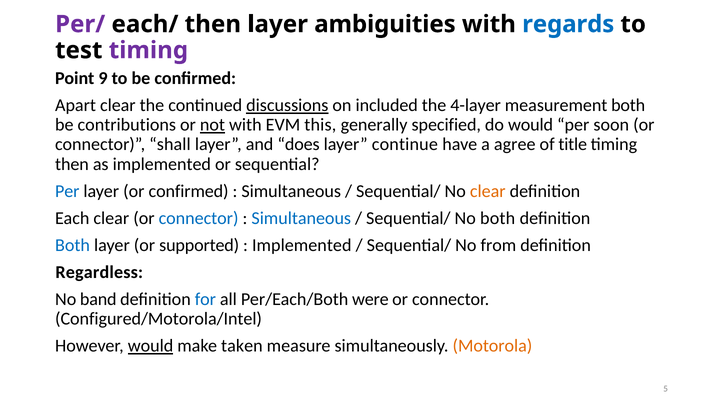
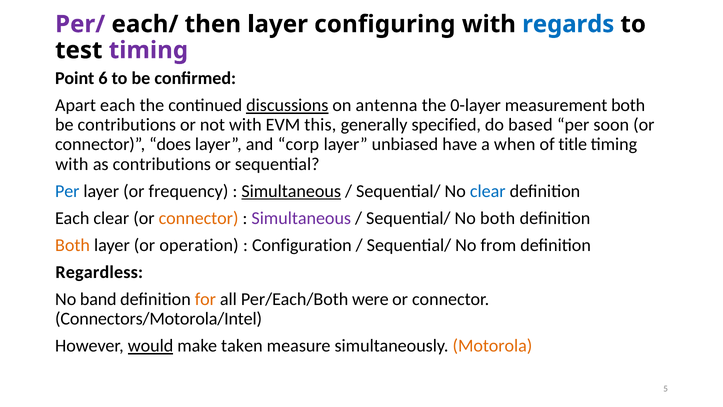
ambiguities: ambiguities -> configuring (385, 24)
9: 9 -> 6 (103, 78)
Apart clear: clear -> each (118, 105)
included: included -> antenna (387, 105)
4-layer: 4-layer -> 0-layer (476, 105)
not underline: present -> none (212, 125)
do would: would -> based (530, 125)
shall: shall -> does (170, 144)
does: does -> corp (298, 144)
continue: continue -> unbiased (405, 144)
agree: agree -> when (515, 144)
then: then -> with (72, 164)
as implemented: implemented -> contributions (162, 164)
or confirmed: confirmed -> frequency (189, 191)
Simultaneous underline: none -> present (291, 191)
clear colour: orange -> blue (488, 191)
connector colour: blue -> orange (199, 218)
Simultaneous colour: blue -> purple (301, 218)
Both colour: blue -> orange (73, 245)
supported: supported -> operation (199, 245)
Implemented: Implemented -> Configuration (302, 245)
for colour: blue -> orange (205, 299)
Configured/Motorola/Intel: Configured/Motorola/Intel -> Connectors/Motorola/Intel (159, 319)
